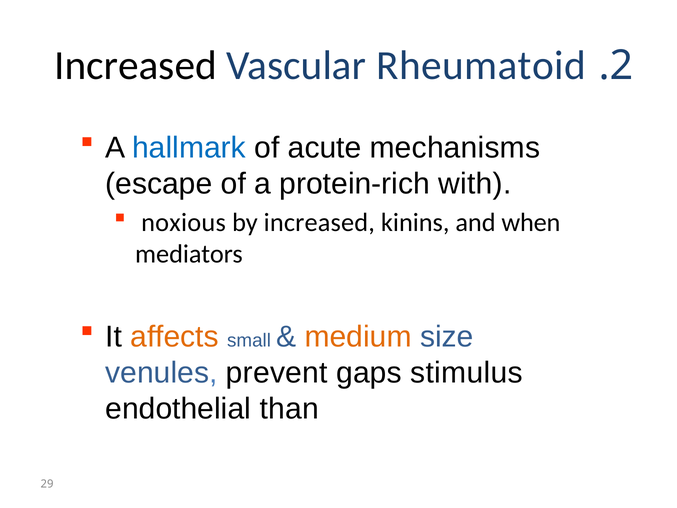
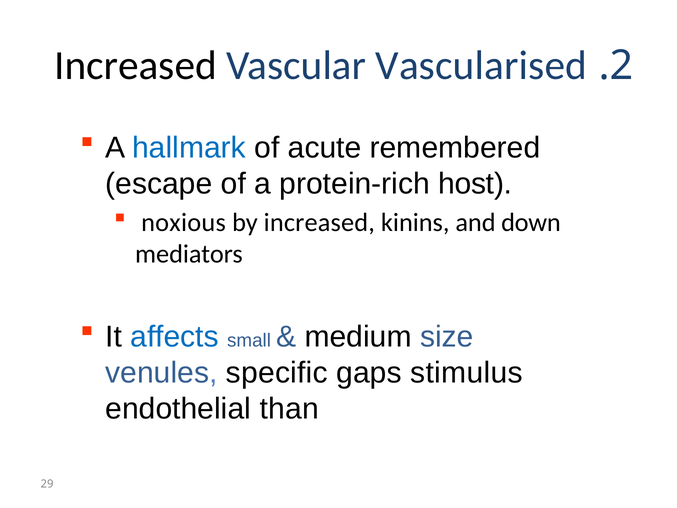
Rheumatoid: Rheumatoid -> Vascularised (481, 66)
mechanisms: mechanisms -> remembered (455, 148)
with: with -> host (475, 184)
when: when -> down (531, 223)
affects colour: orange -> blue (175, 336)
medium colour: orange -> black (358, 336)
prevent: prevent -> specific (277, 373)
